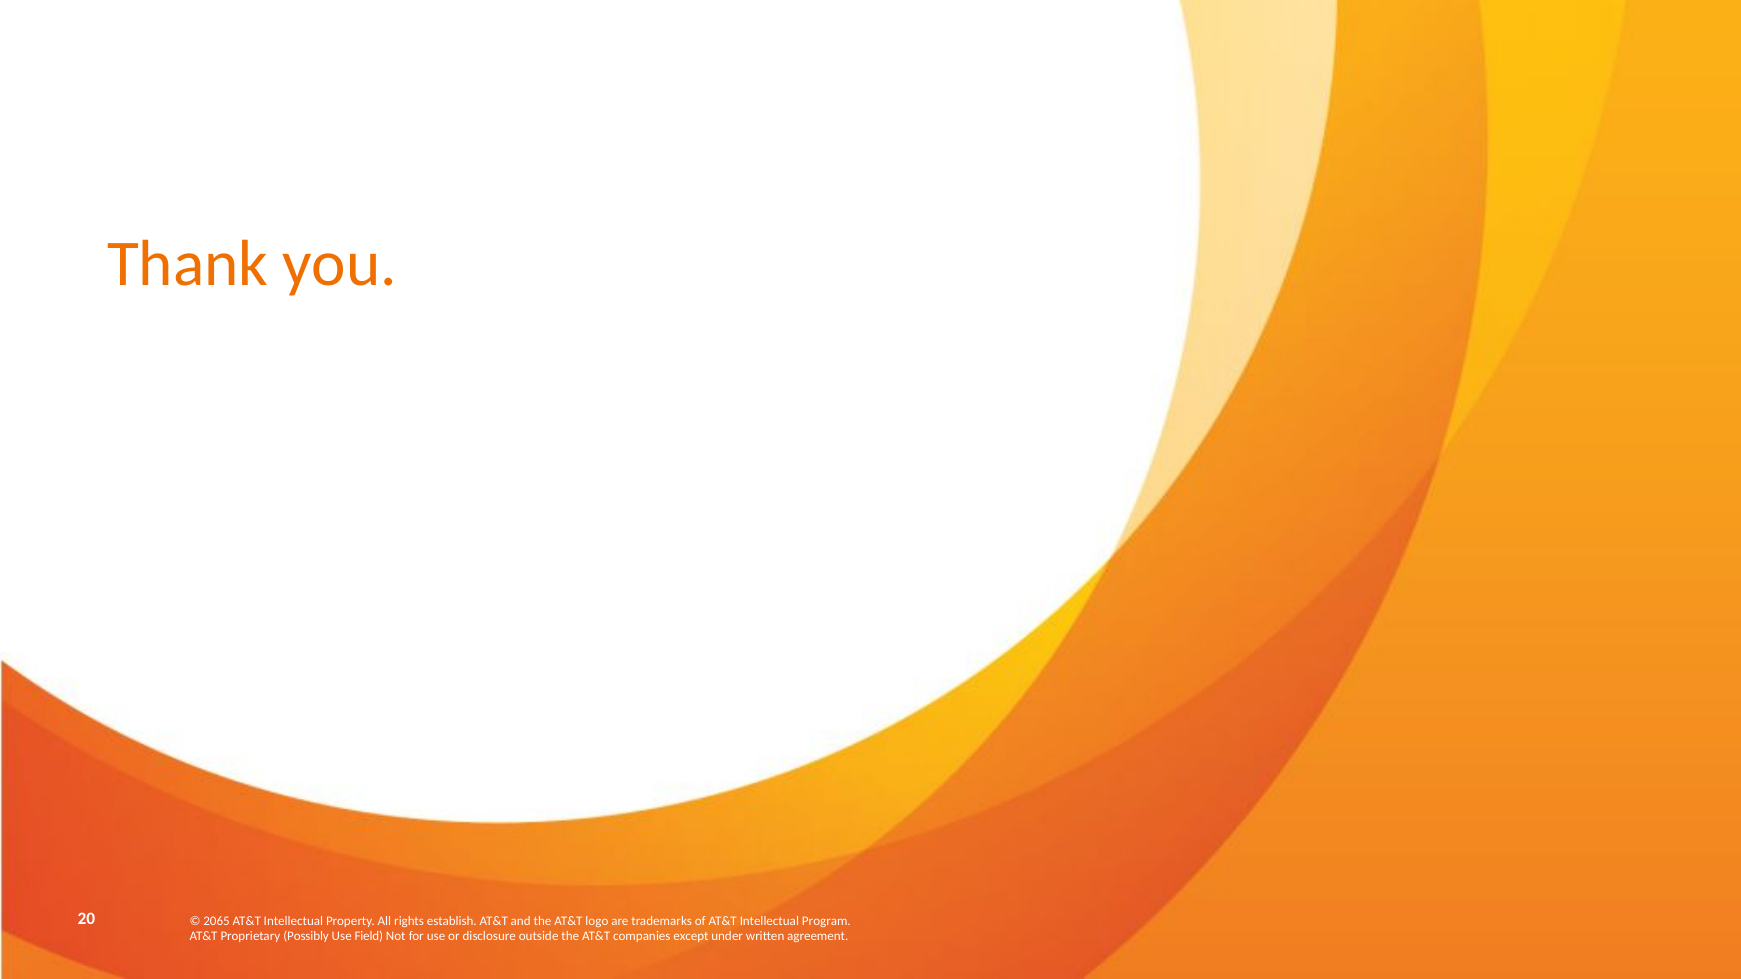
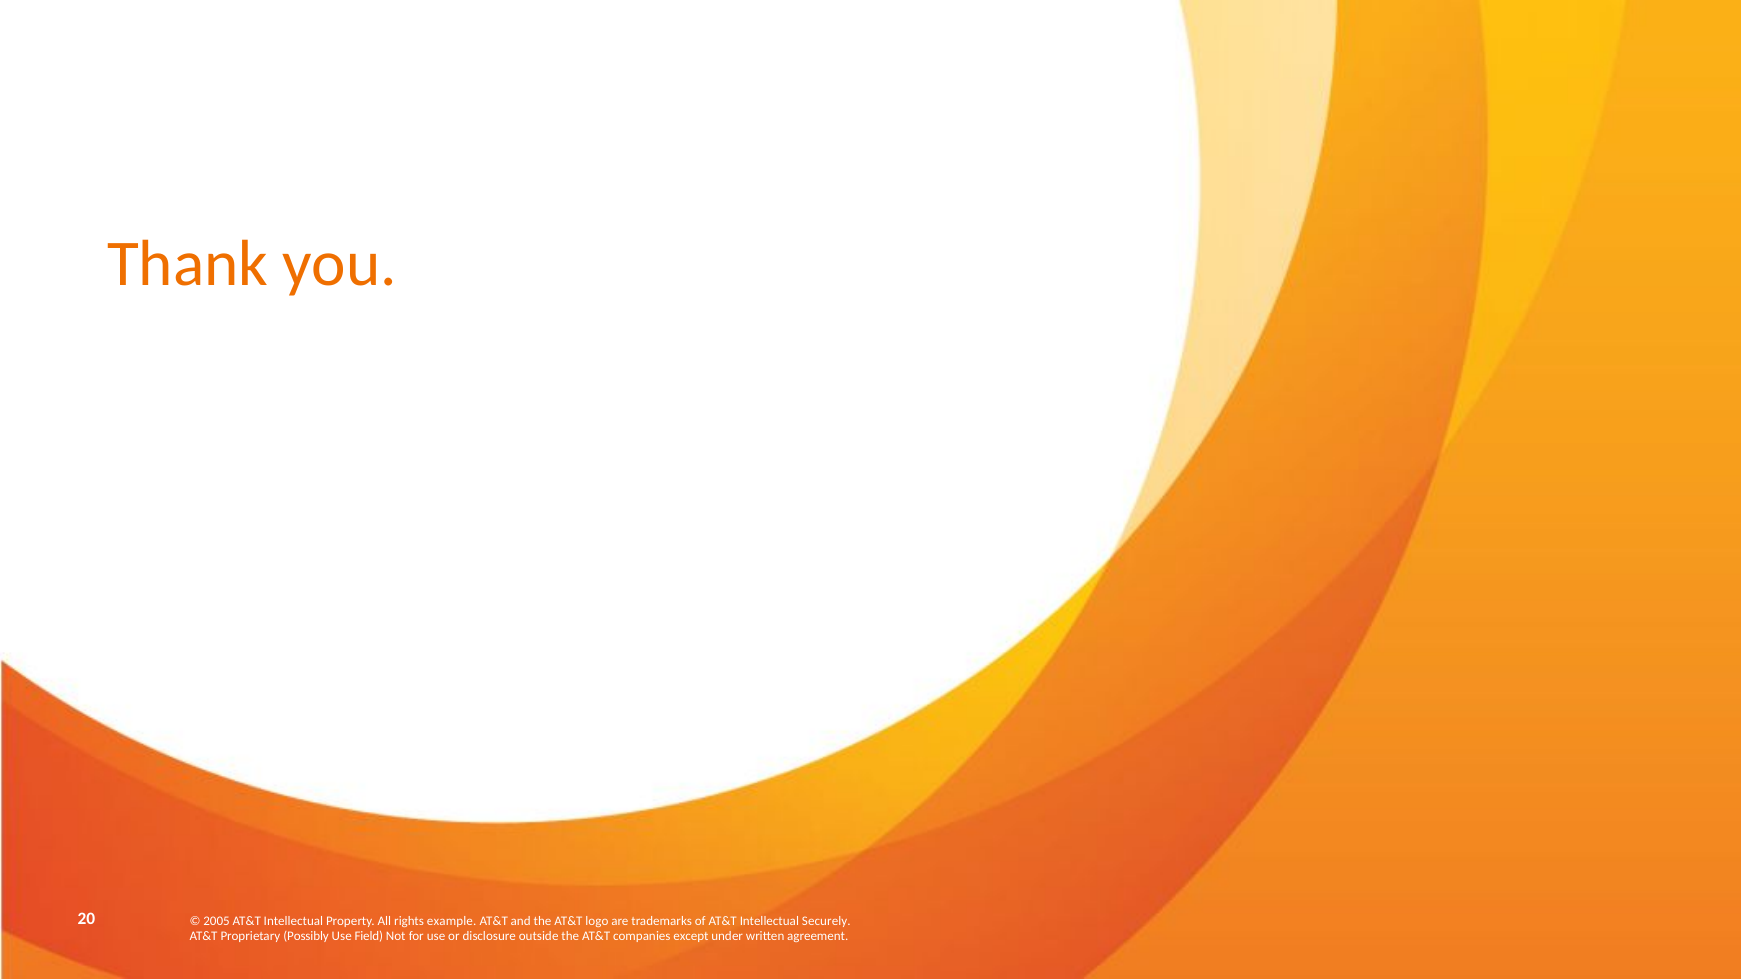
2065: 2065 -> 2005 (217, 921)
establish: establish -> example (452, 921)
Program: Program -> Securely (826, 921)
